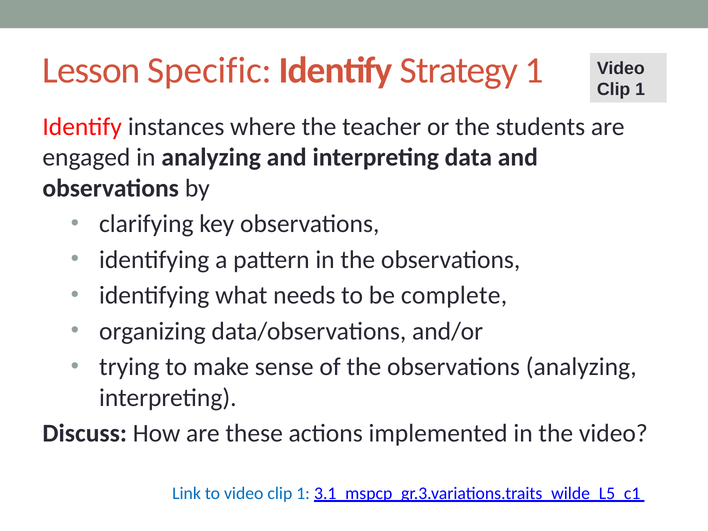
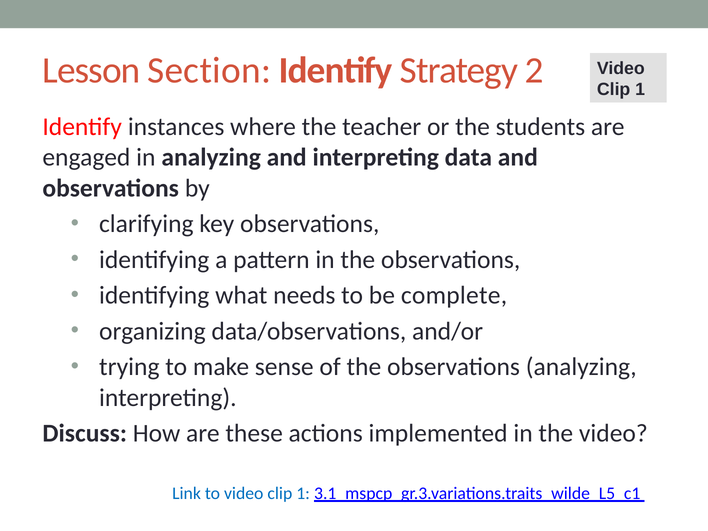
Specific: Specific -> Section (209, 70)
Strategy 1: 1 -> 2 (534, 70)
